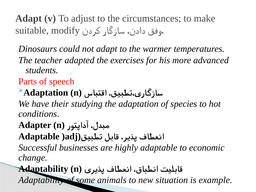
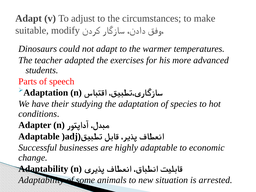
example: example -> arrested (216, 180)
